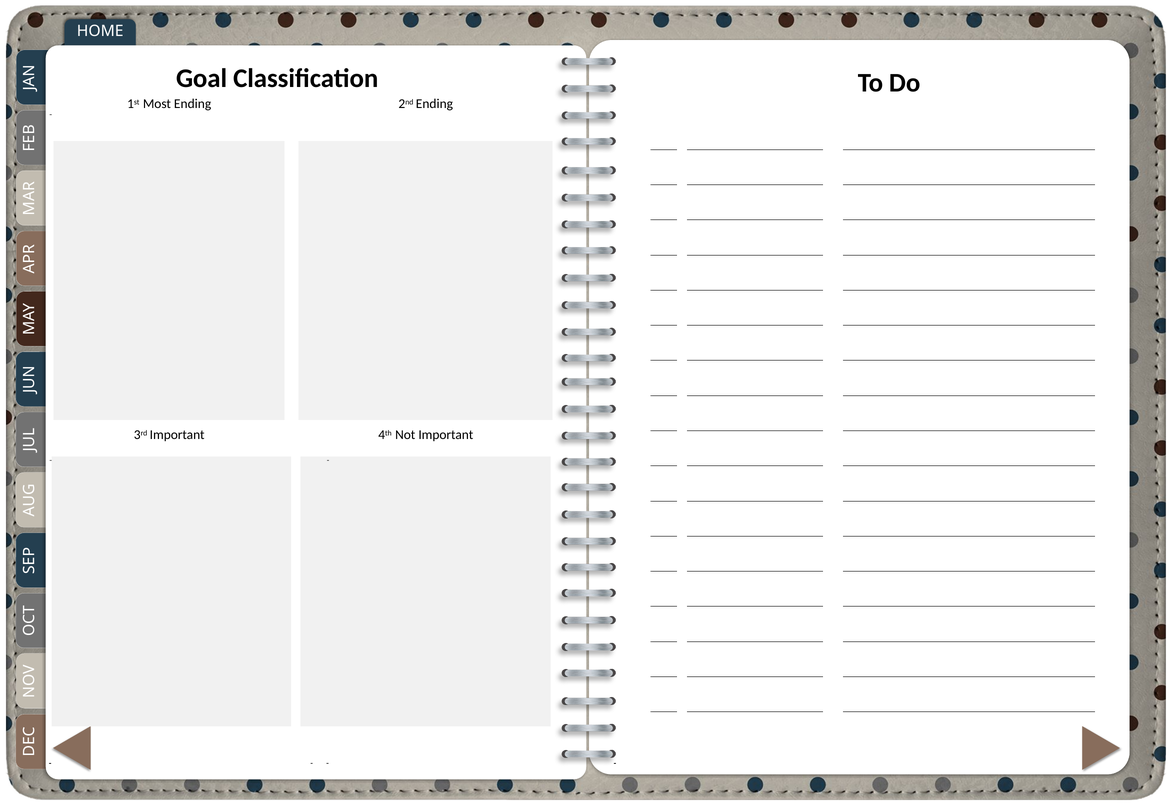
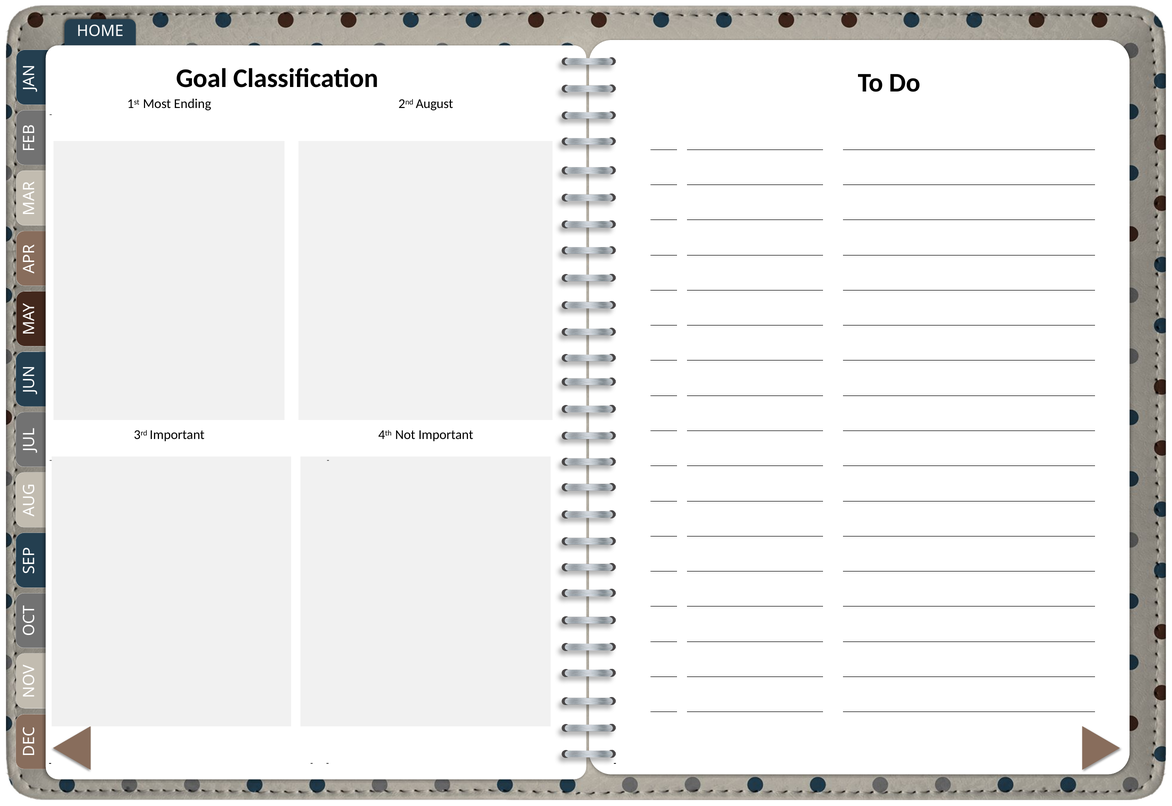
2nd Ending: Ending -> August (435, 104)
